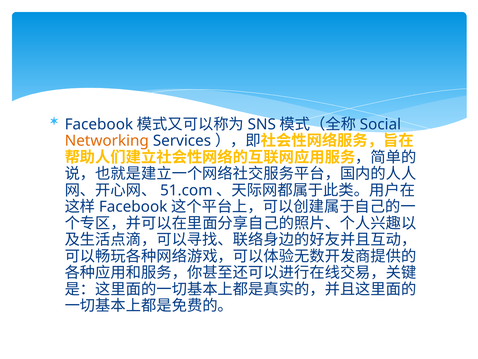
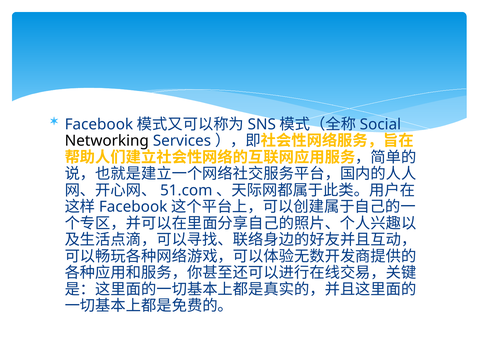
Networking colour: orange -> black (107, 141)
